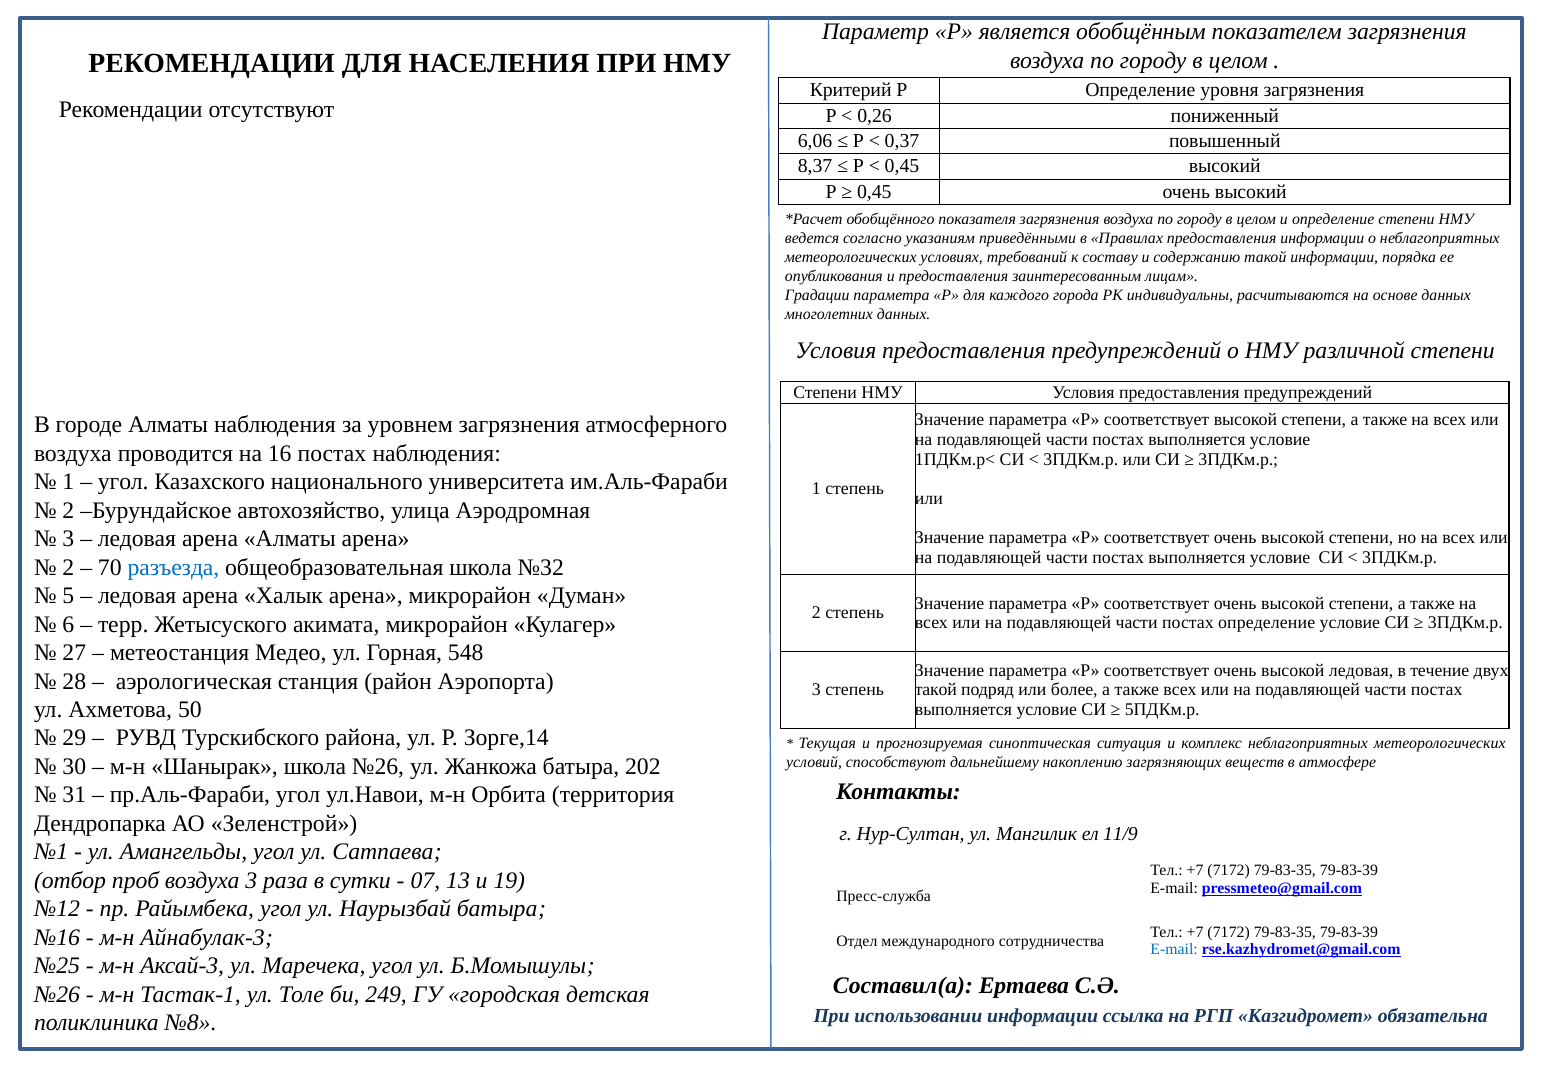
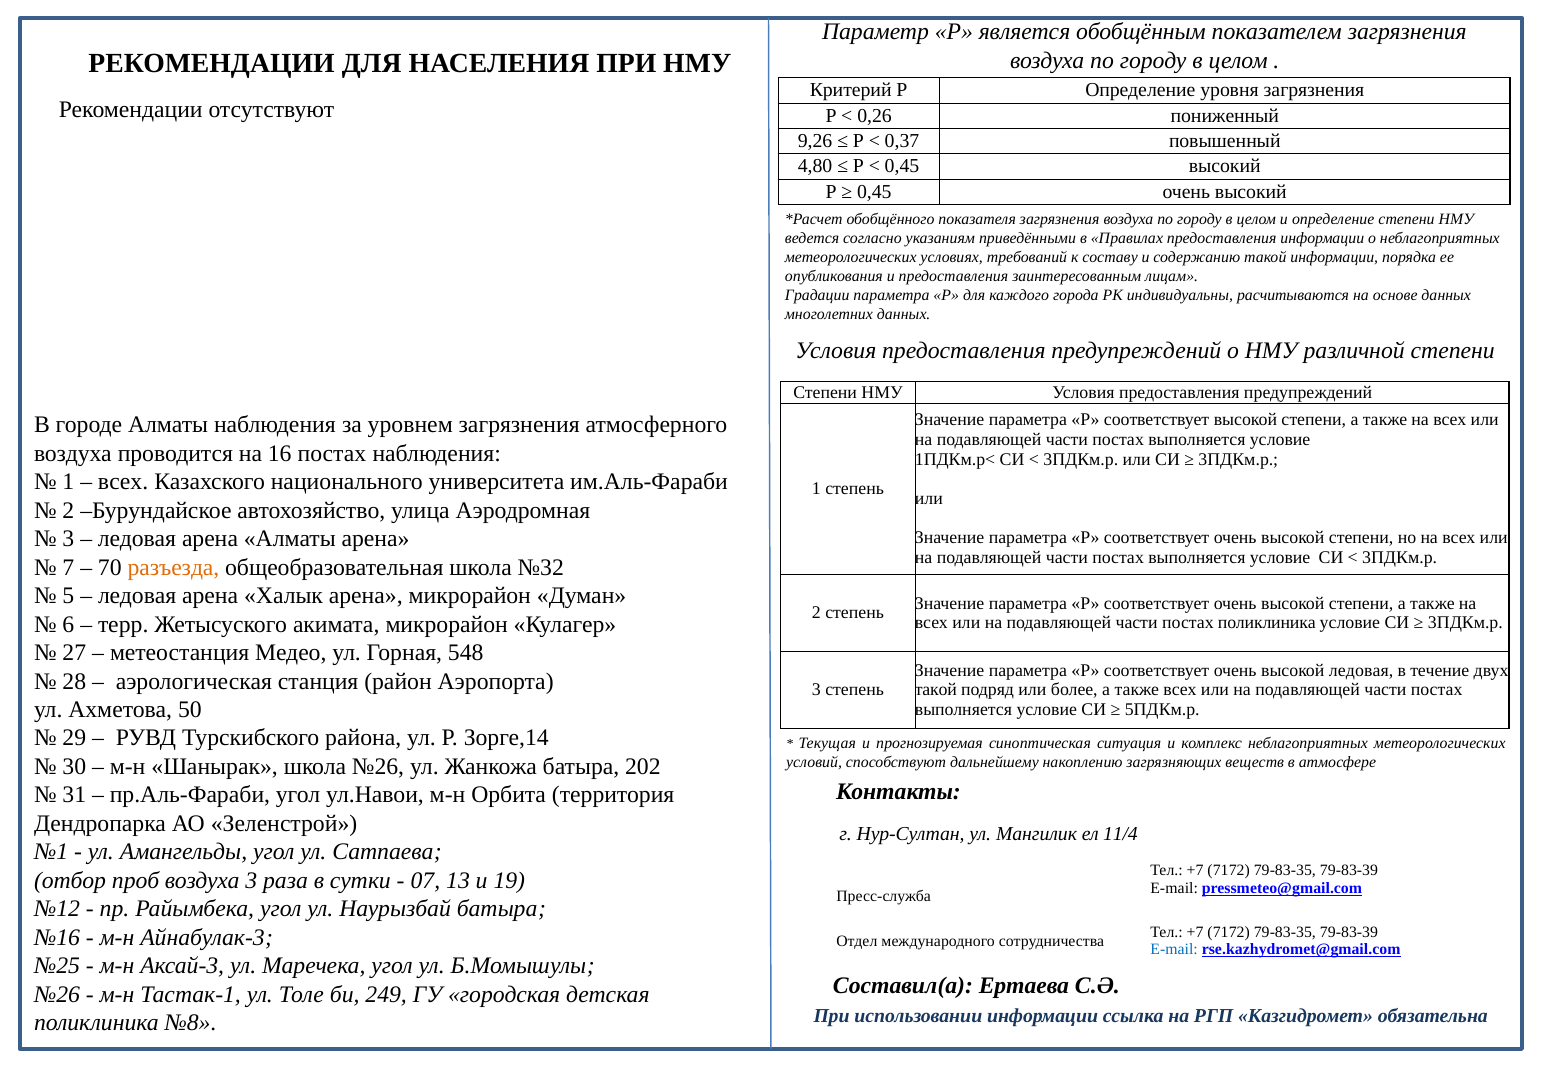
6,06: 6,06 -> 9,26 (815, 141)
8,37: 8,37 -> 4,80 (815, 166)
угол: угол -> всех (123, 482)
2: 2 -> 7 (68, 568)
разъезда colour: blue -> orange (173, 568)
постах определение: определение -> поликлиника (1267, 623)
11/9: 11/9 -> 11/4 (1121, 834)
